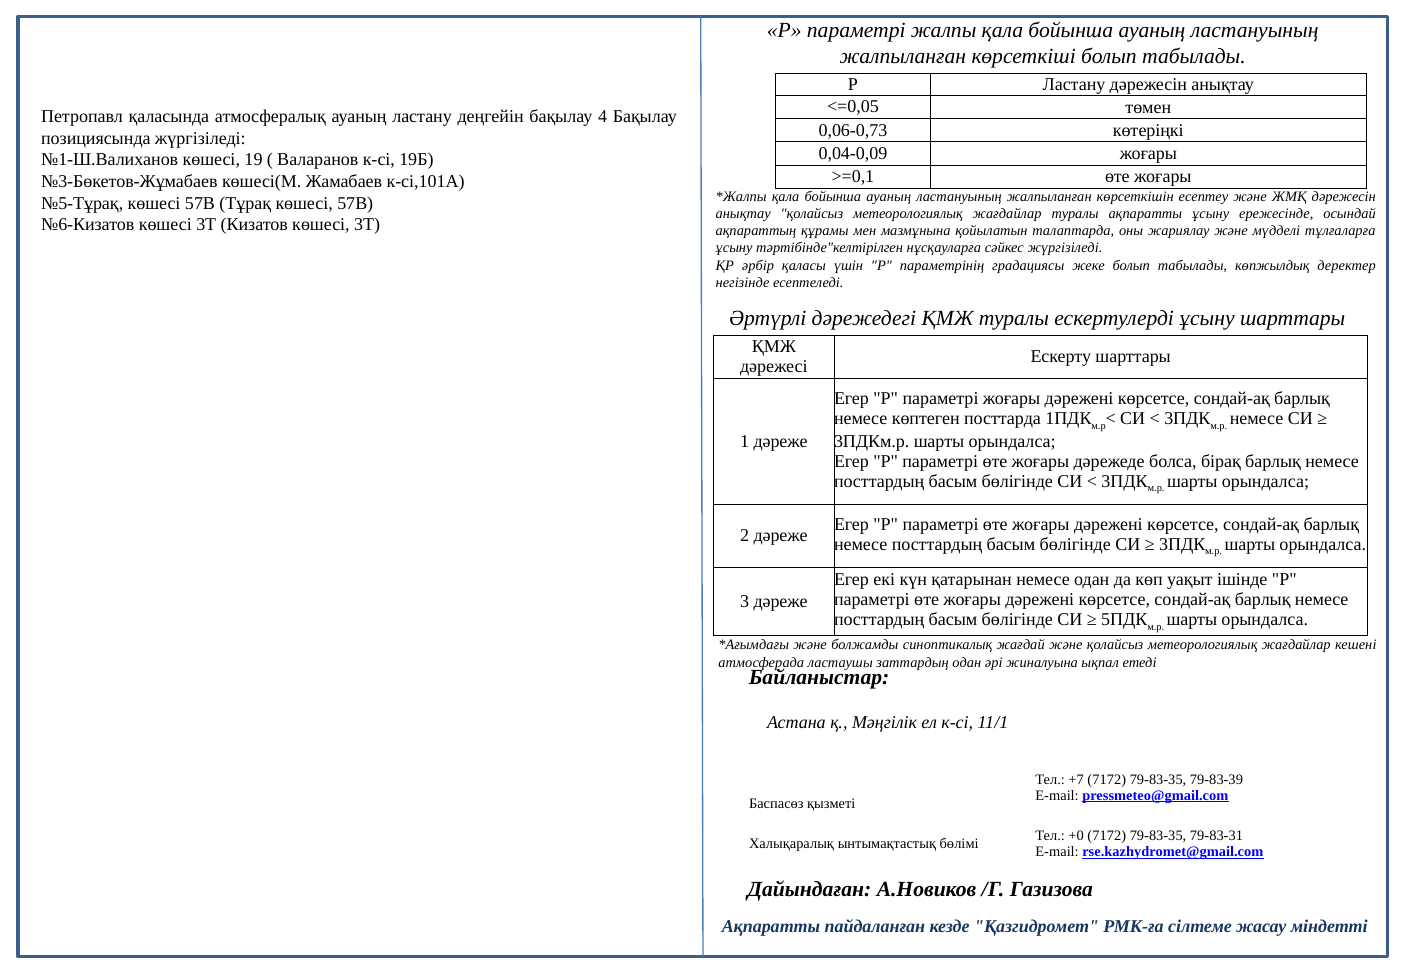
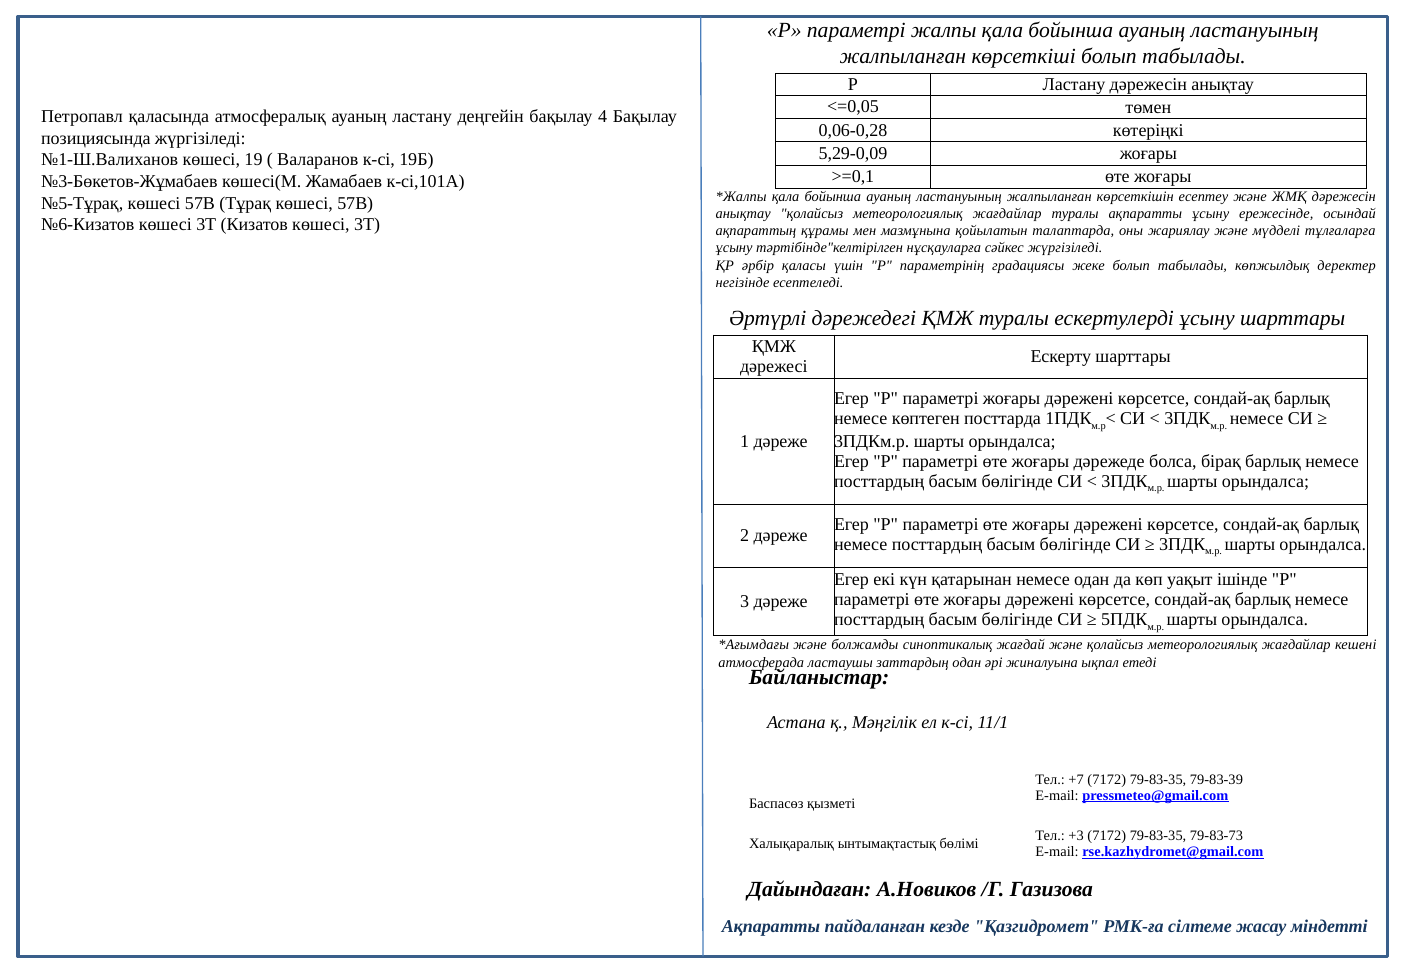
0,06-0,73: 0,06-0,73 -> 0,06-0,28 (853, 130)
0,04-0,09: 0,04-0,09 -> 5,29-0,09 (853, 153)
+0: +0 -> +3 (1076, 836)
79-83-31: 79-83-31 -> 79-83-73 (1216, 836)
